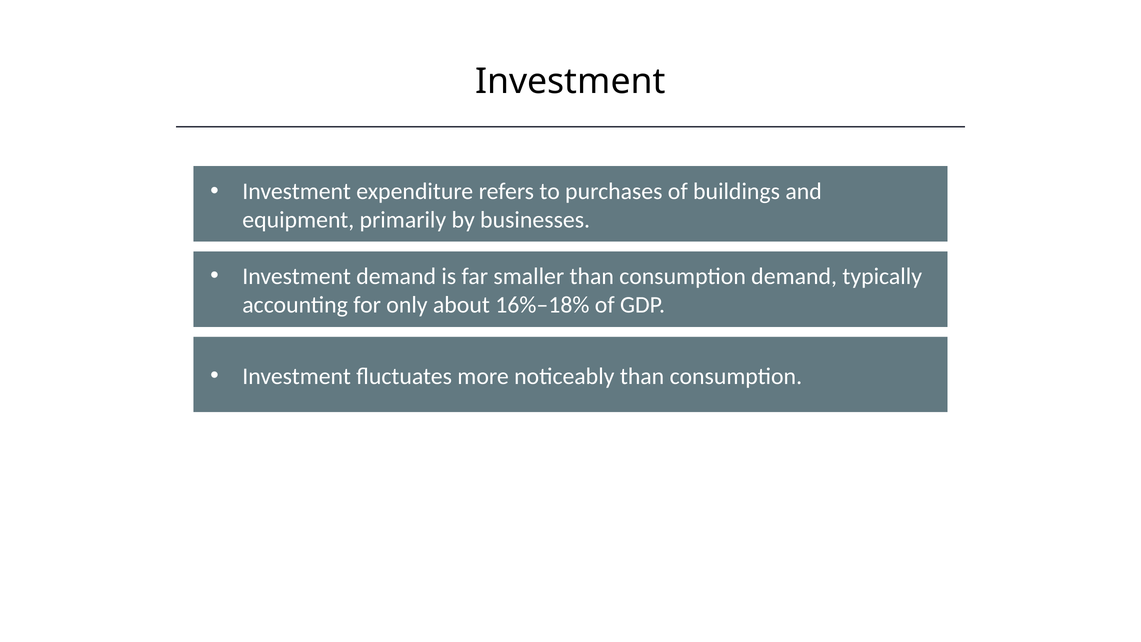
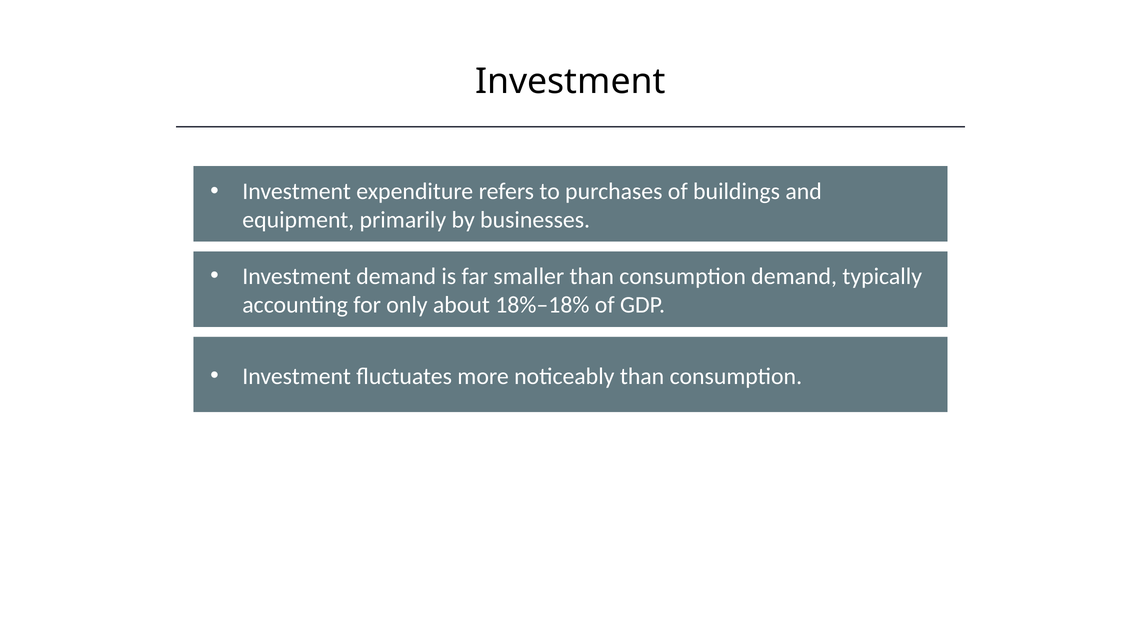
16%–18%: 16%–18% -> 18%–18% (542, 305)
